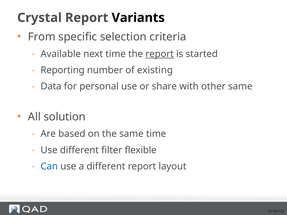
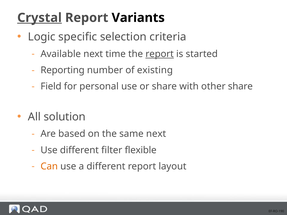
Crystal underline: none -> present (39, 18)
From: From -> Logic (42, 37)
Data: Data -> Field (51, 87)
other same: same -> share (240, 87)
same time: time -> next (156, 134)
Can colour: blue -> orange (49, 166)
